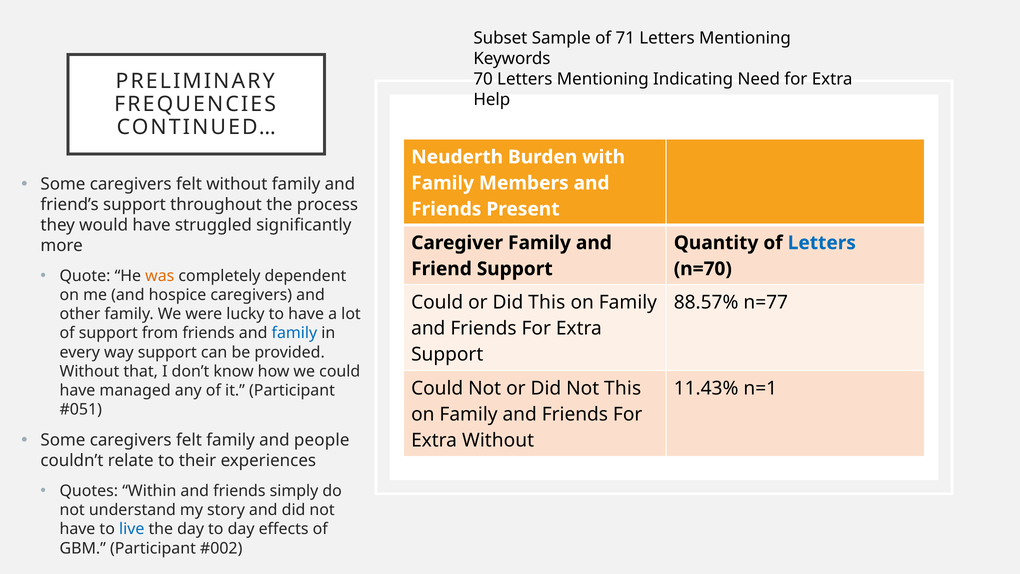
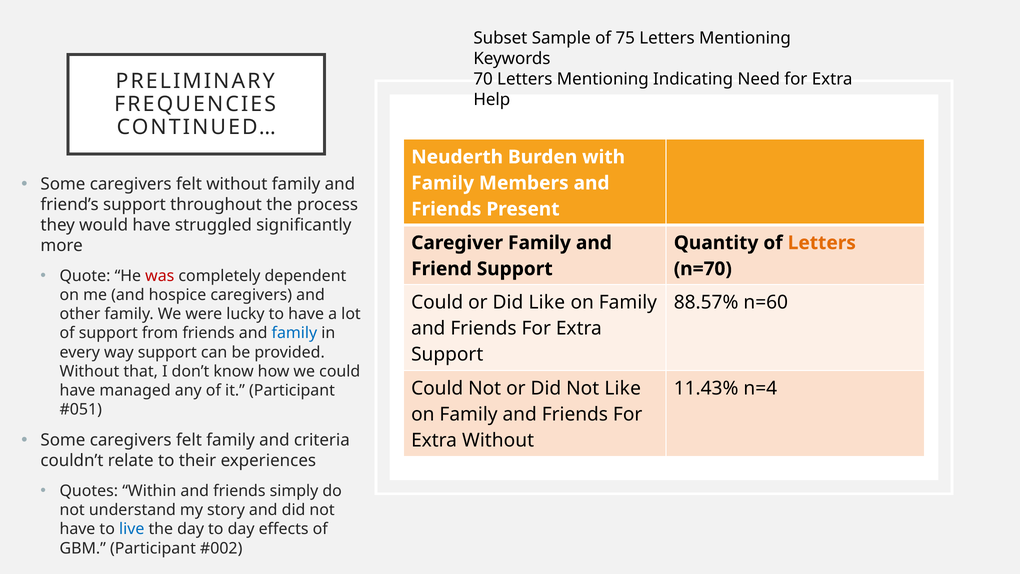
71: 71 -> 75 (625, 38)
Letters colour: blue -> orange (822, 243)
was colour: orange -> red (160, 276)
Did This: This -> Like (547, 302)
n=77: n=77 -> n=60 (766, 302)
Not This: This -> Like (623, 388)
n=1: n=1 -> n=4 (760, 388)
people: people -> criteria (322, 440)
